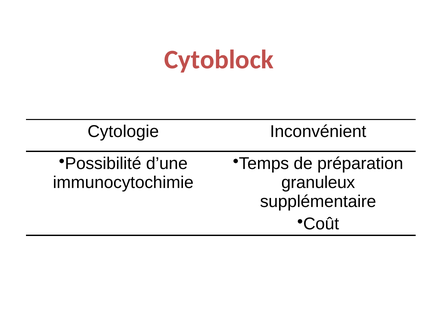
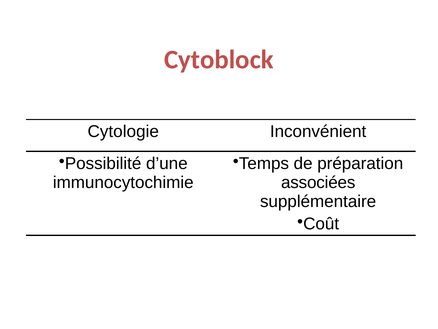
granuleux: granuleux -> associées (318, 182)
